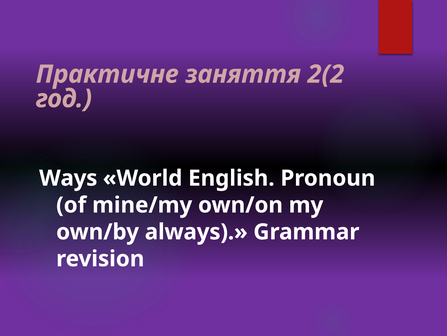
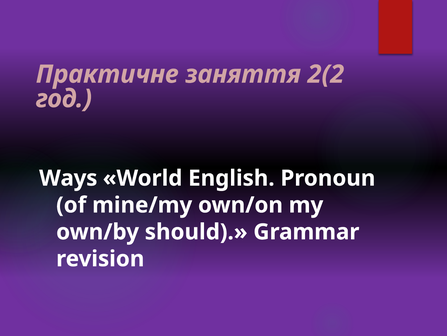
always: always -> should (196, 231)
